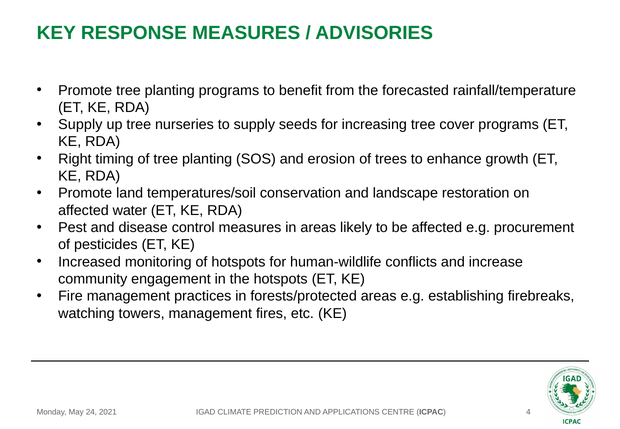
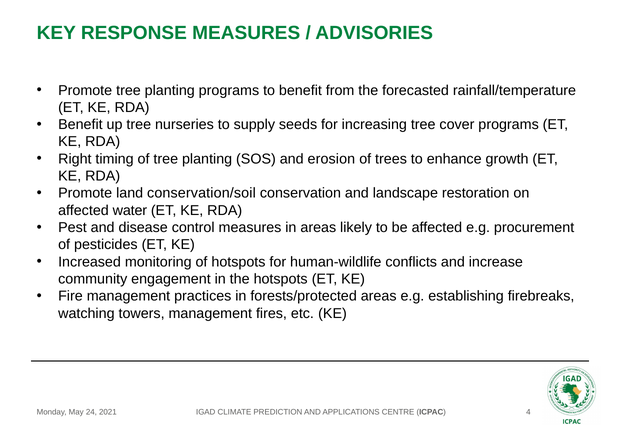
Supply: Supply -> Benefit (80, 125)
temperatures/soil: temperatures/soil -> conservation/soil (201, 193)
